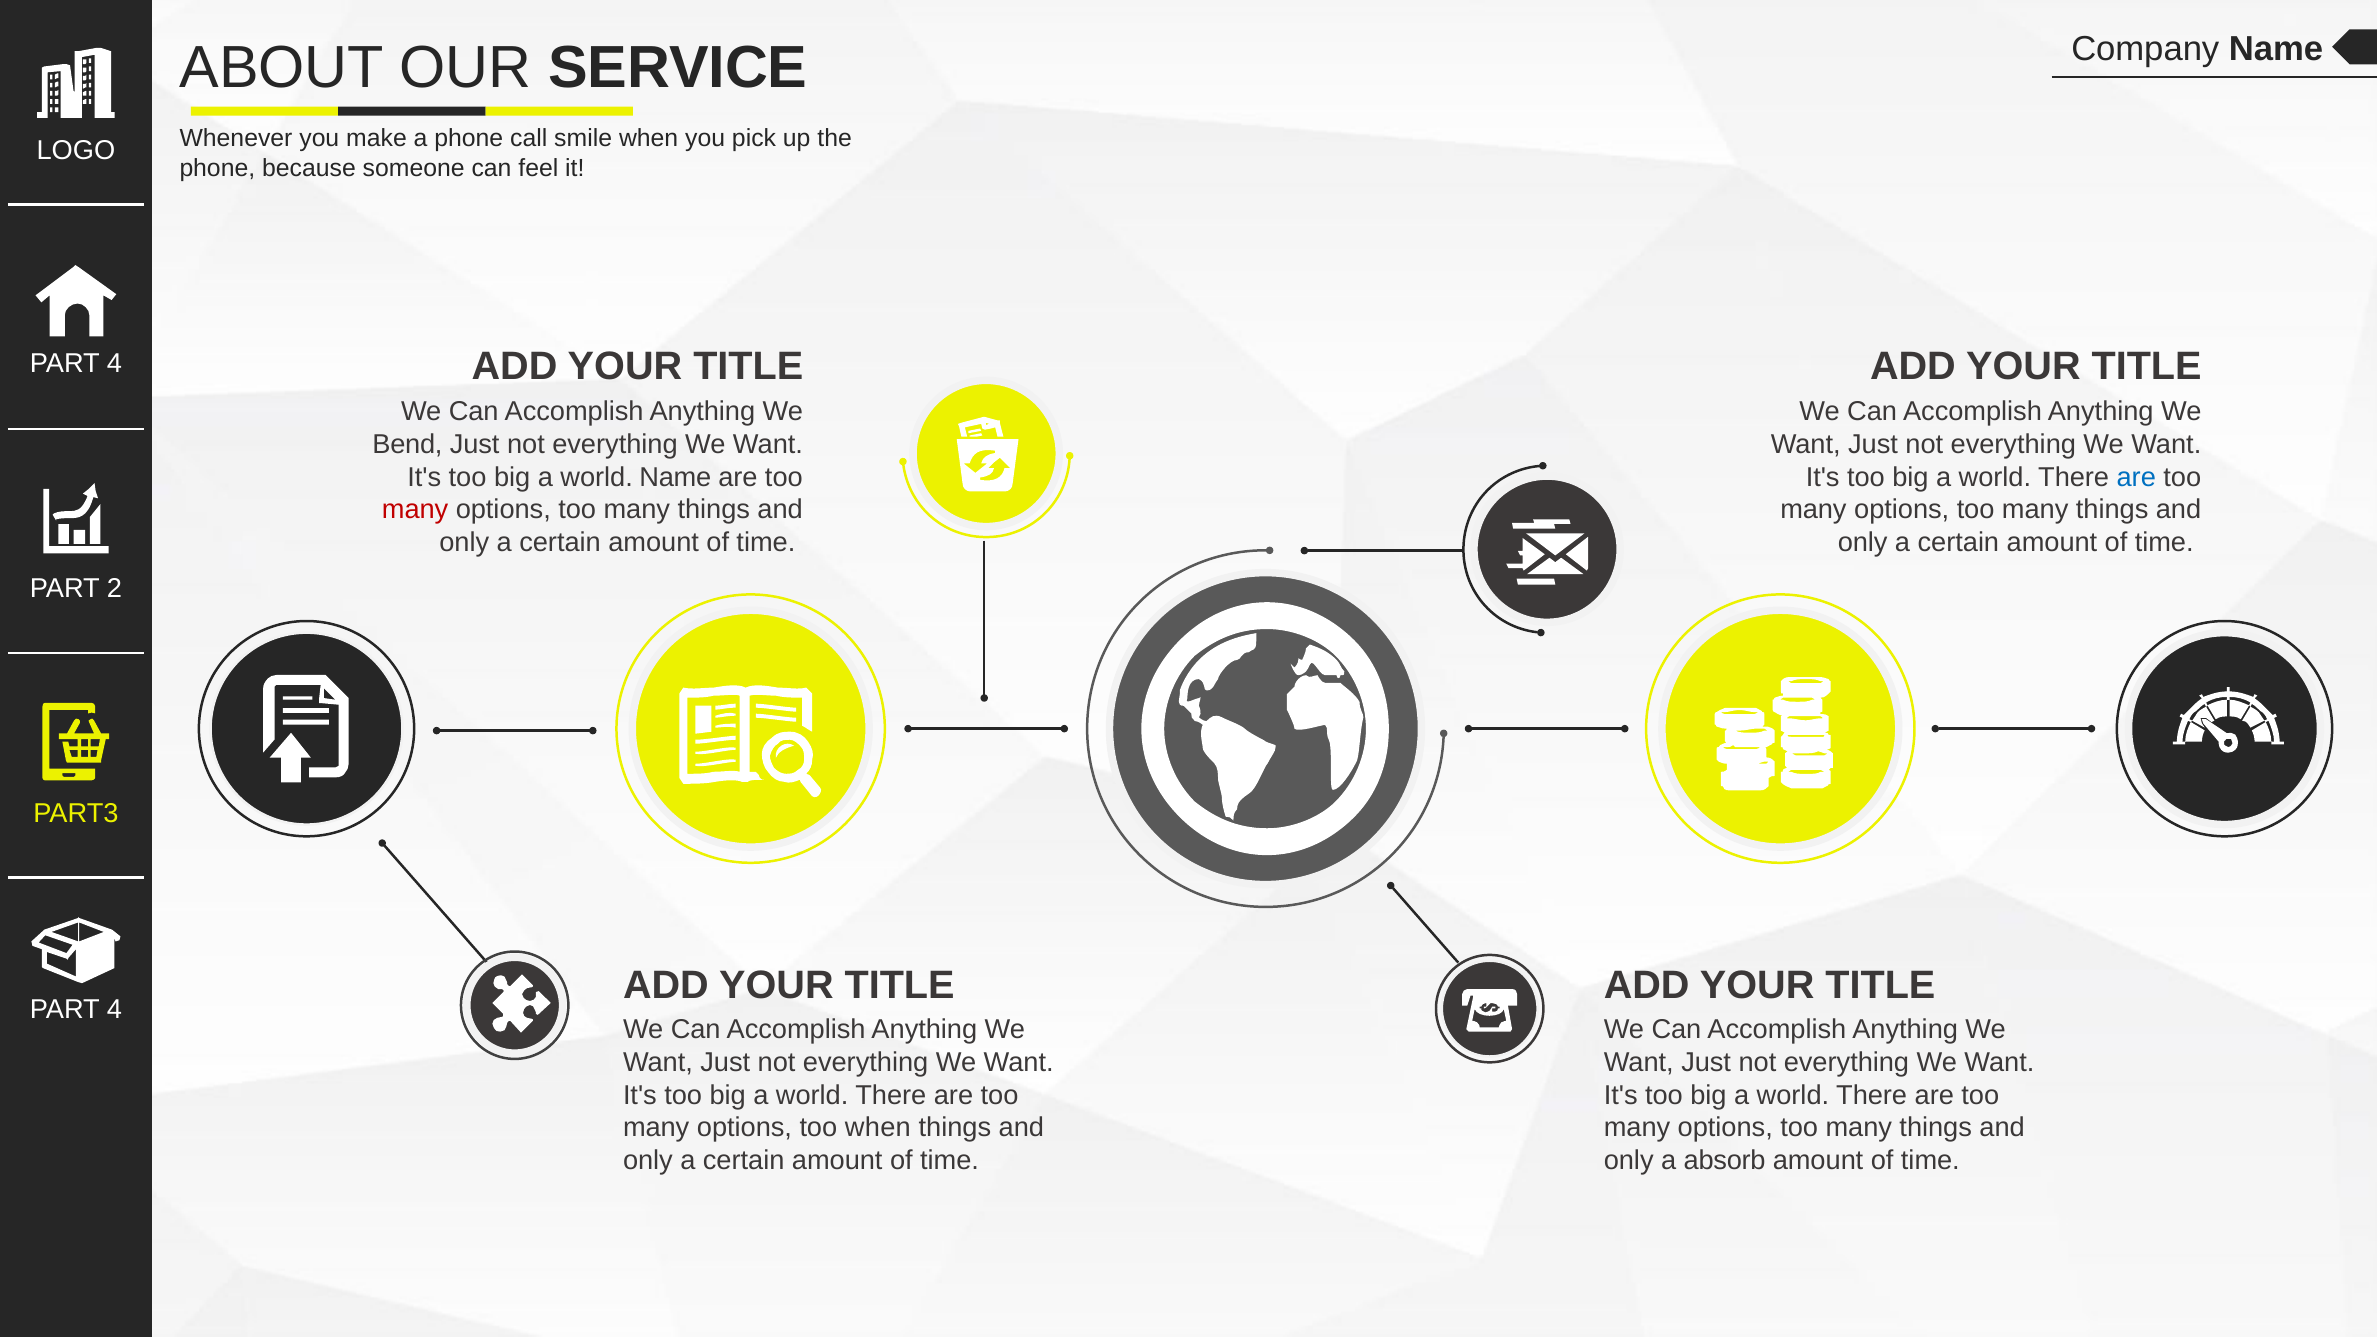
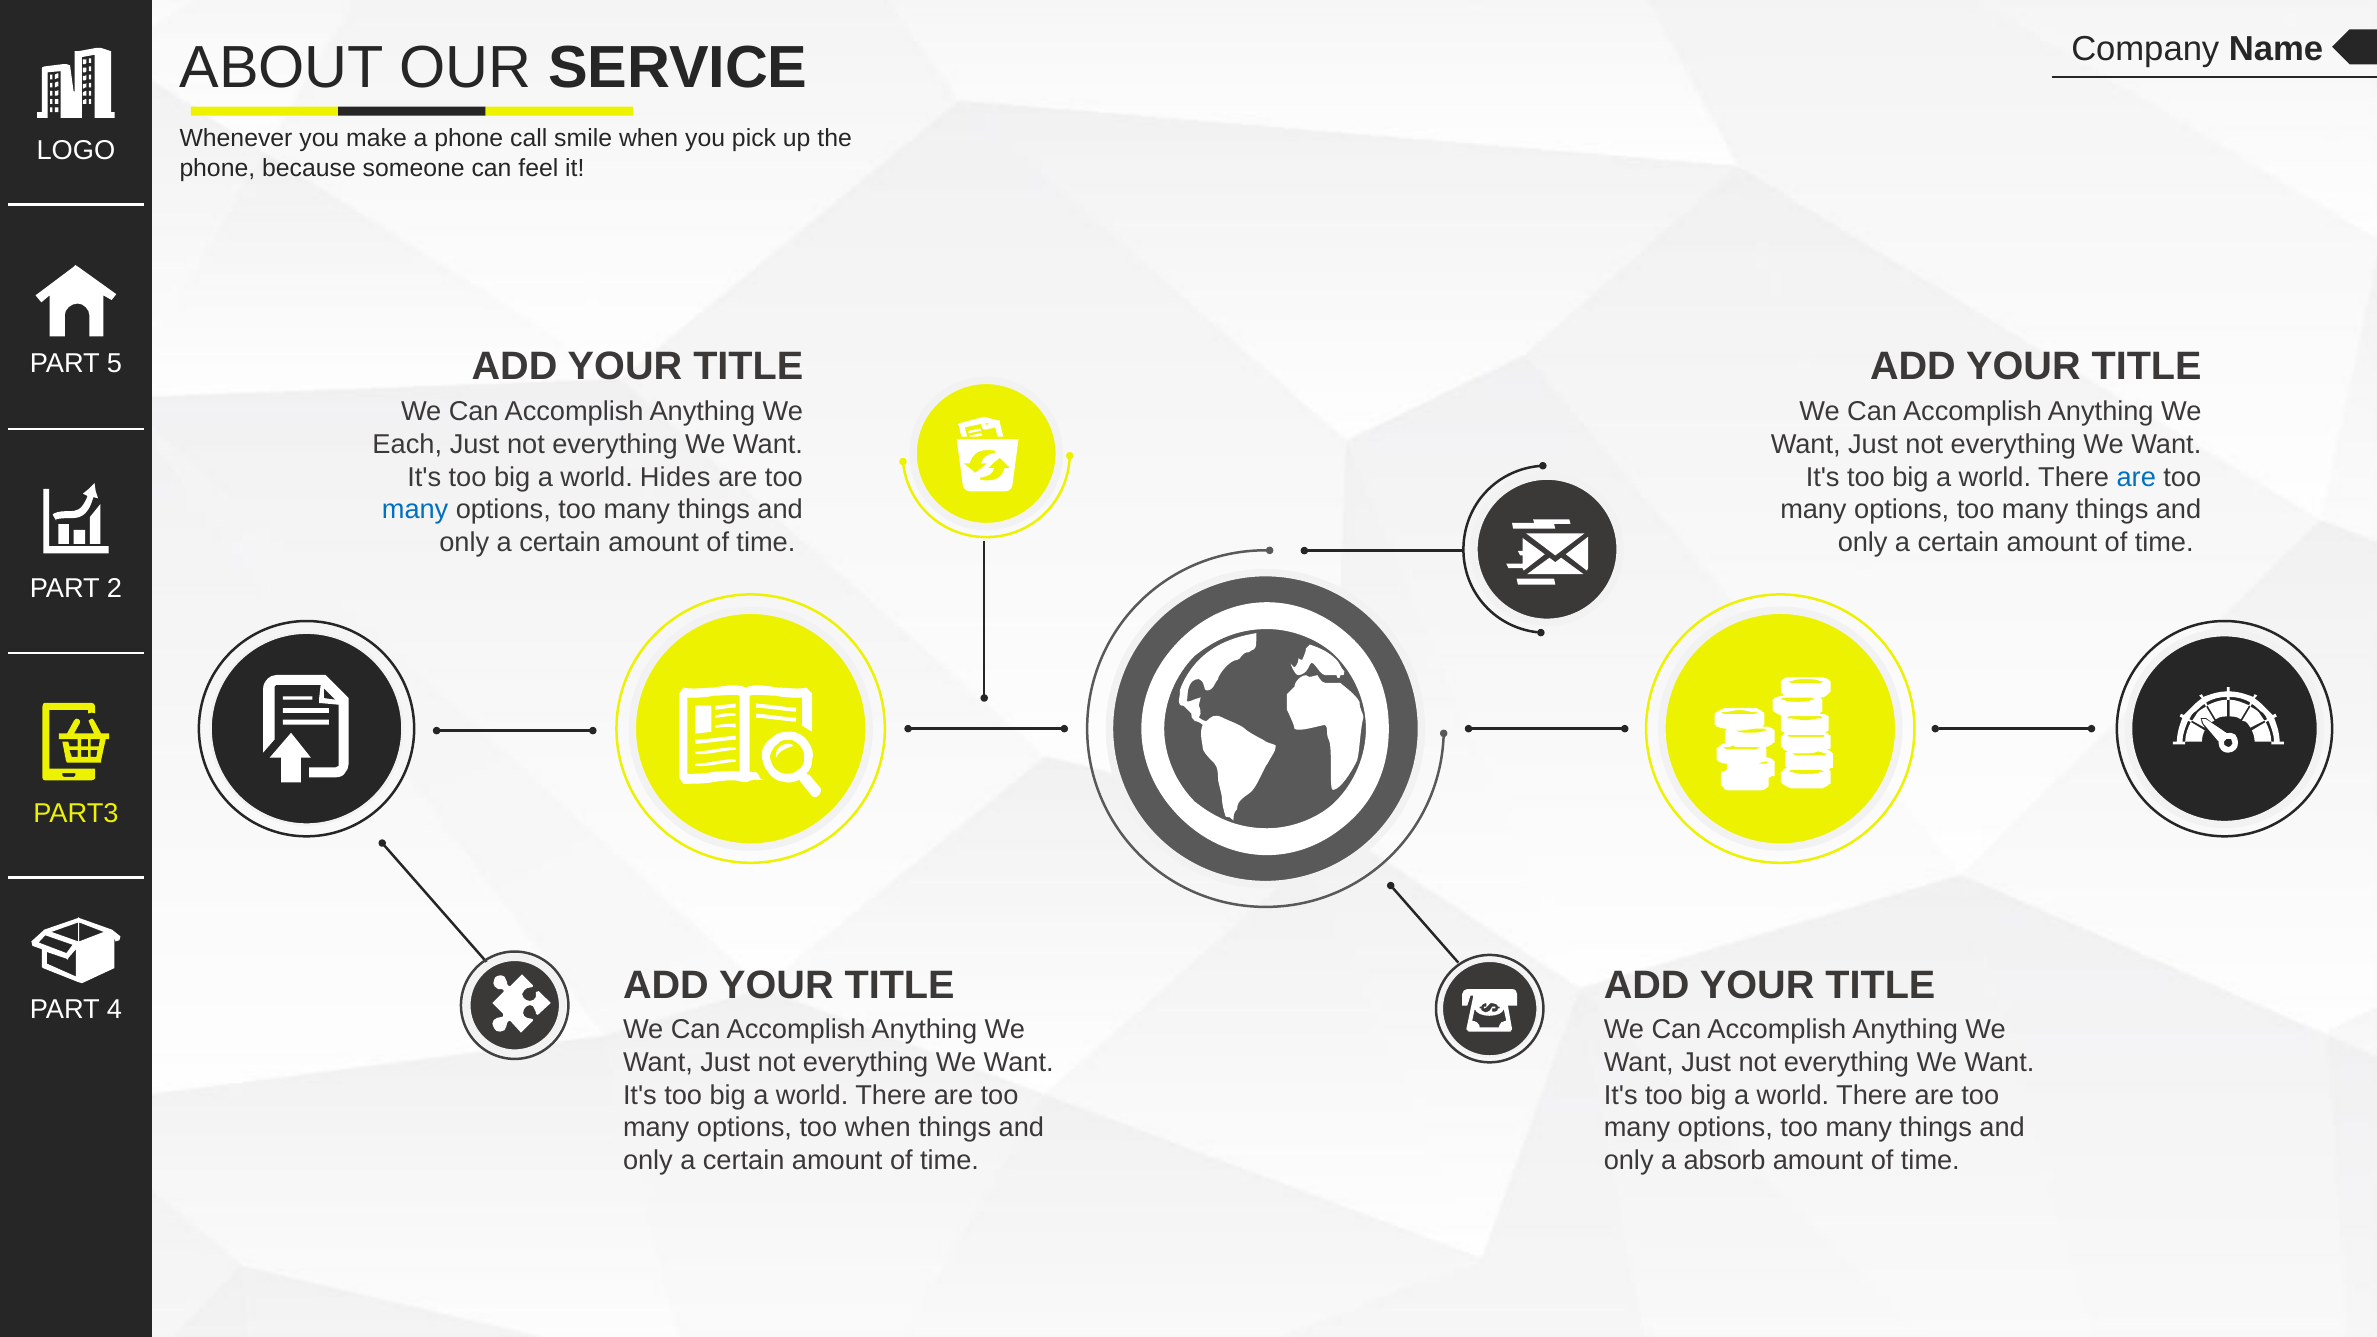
4: 4 -> 5 (114, 363)
Bend: Bend -> Each (407, 444)
world Name: Name -> Hides (675, 477)
many colour: red -> blue (415, 510)
